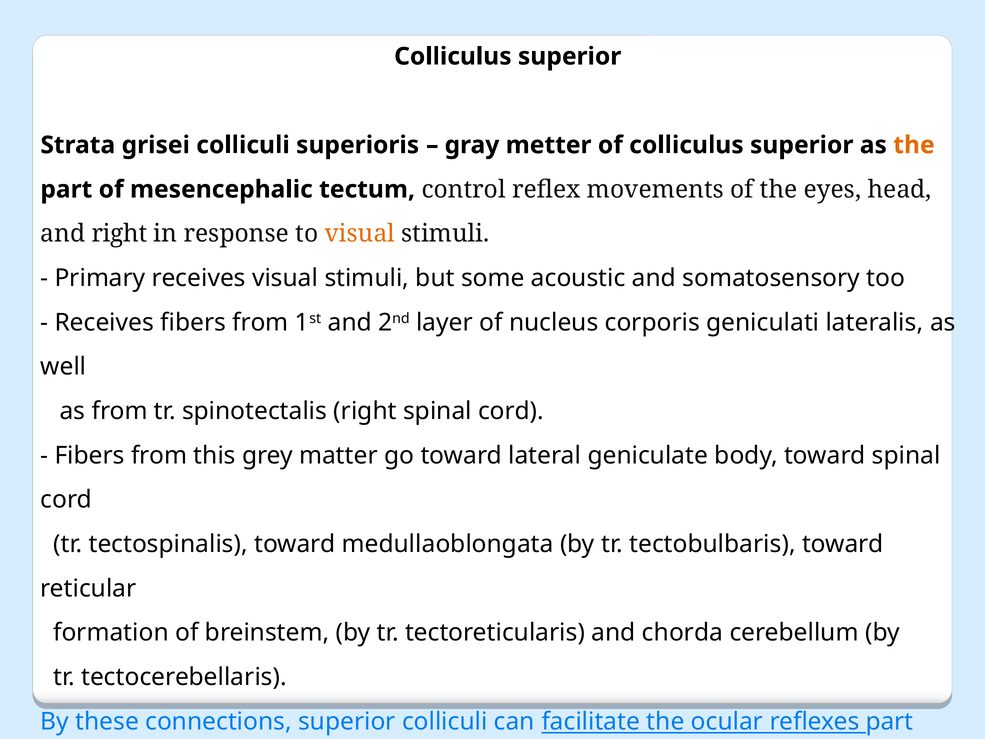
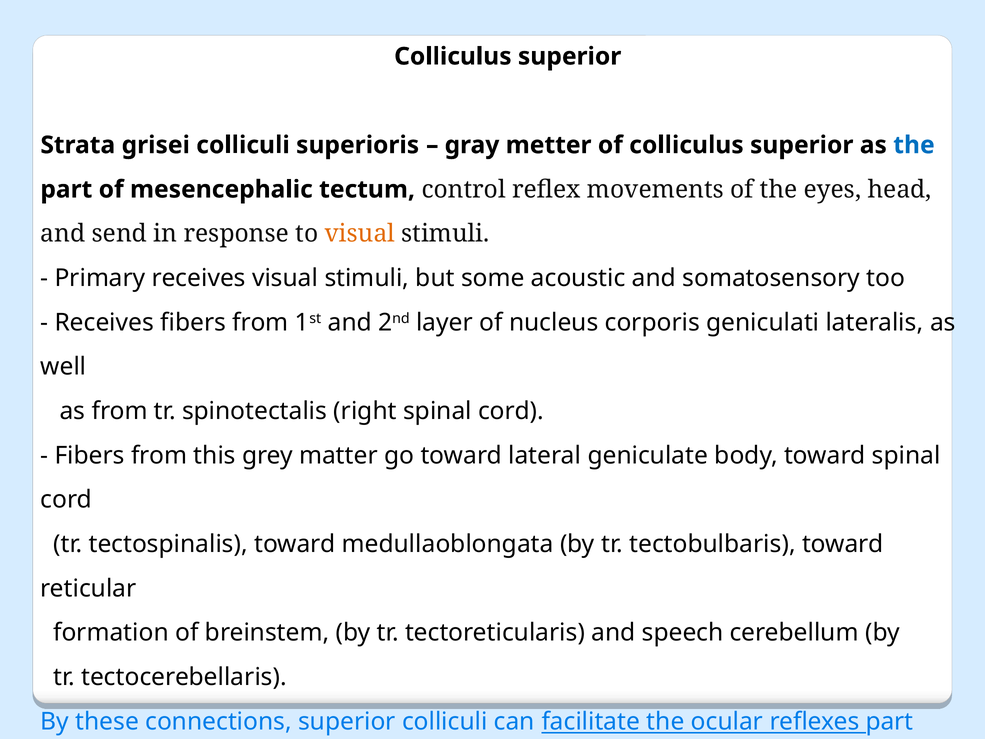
the colour: orange -> blue (914, 145)
and right: right -> send (119, 234)
chorda: chorda -> speech (683, 633)
